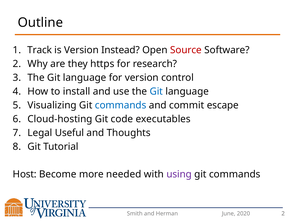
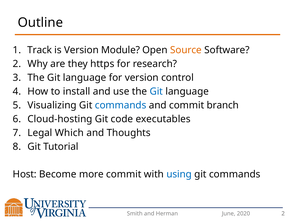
Instead: Instead -> Module (121, 50)
Source colour: red -> orange (186, 50)
escape: escape -> branch (223, 105)
Useful: Useful -> Which (69, 132)
more needed: needed -> commit (124, 174)
using colour: purple -> blue (179, 174)
